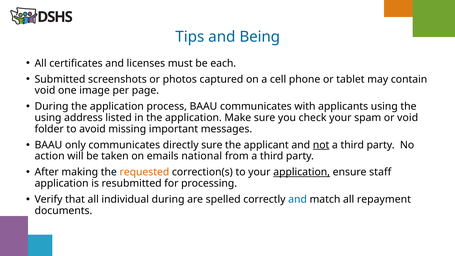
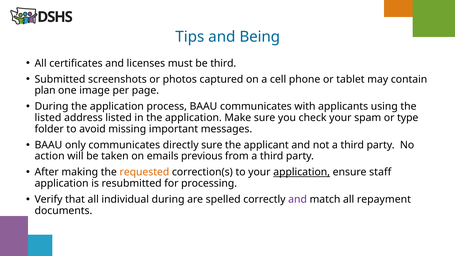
be each: each -> third (223, 63)
void: void -> plan (45, 90)
using: using -> listed (48, 118)
or void: void -> type (408, 118)
not underline: present -> none (321, 145)
national: national -> previous (202, 156)
and colour: blue -> purple (298, 199)
